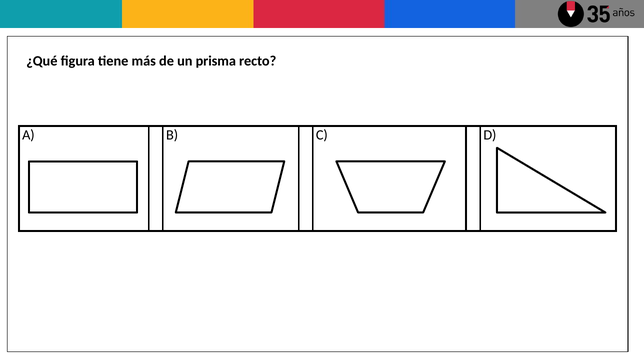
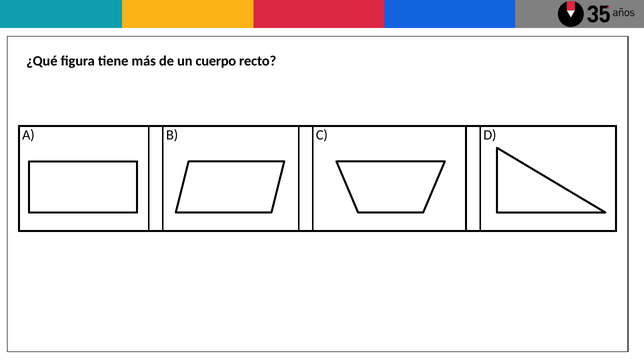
prisma: prisma -> cuerpo (216, 61)
